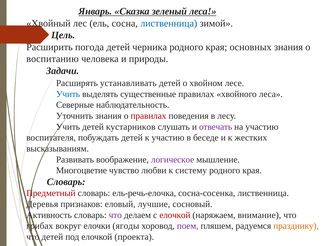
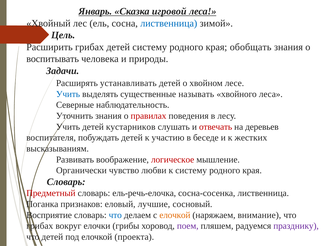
зеленый: зеленый -> игровой (169, 11)
Расширить погода: погода -> грибах (90, 47)
детей черника: черника -> систему (150, 47)
основных: основных -> обобщать (251, 47)
воспитанию: воспитанию -> воспитывать (53, 59)
существенные правилах: правилах -> называть (196, 94)
отвечать colour: purple -> red (216, 127)
на участию: участию -> деревьев (262, 127)
логическое colour: purple -> red (173, 160)
Многоцветие: Многоцветие -> Органически (81, 170)
Деревья: Деревья -> Поганка (42, 204)
Активность: Активность -> Восприятие (49, 215)
что colour: purple -> blue (115, 215)
елочкой colour: red -> orange (175, 215)
ягоды: ягоды -> грибы (126, 226)
празднику colour: orange -> purple (296, 226)
